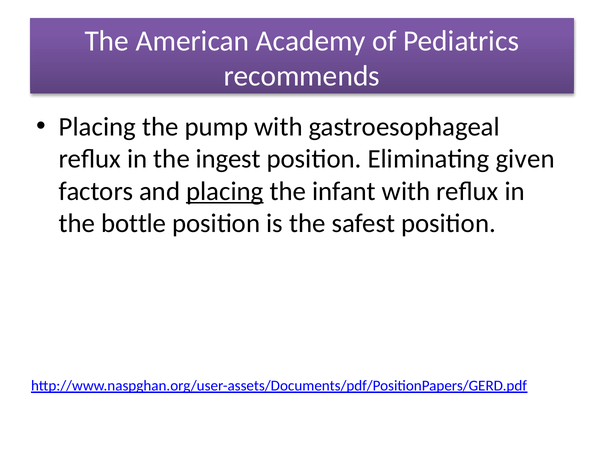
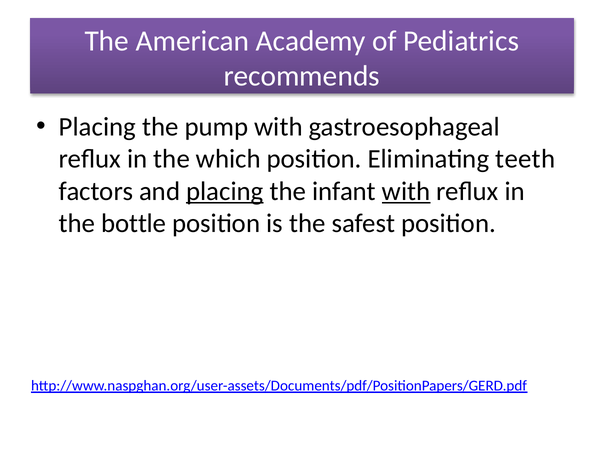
ingest: ingest -> which (228, 159)
given: given -> teeth (525, 159)
with underline: none -> present (406, 191)
